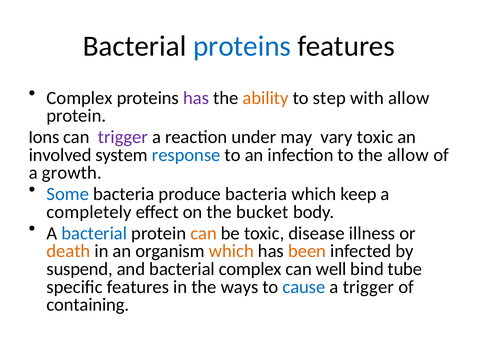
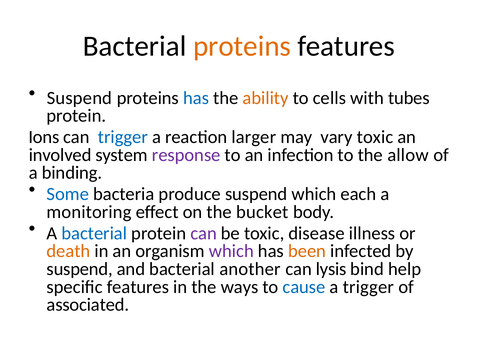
proteins colour: blue -> orange (242, 46)
Complex: Complex -> Suspend (79, 98)
has colour: purple -> blue (196, 98)
step: step -> cells (329, 98)
with allow: allow -> tubes (409, 98)
trigger colour: purple -> blue (123, 137)
under: under -> larger (254, 137)
response colour: blue -> purple (186, 155)
growth: growth -> binding (72, 173)
produce bacteria: bacteria -> suspend (256, 194)
keep: keep -> each (358, 194)
completely: completely -> monitoring (89, 212)
can colour: orange -> purple (204, 233)
which colour: orange -> purple (231, 251)
bacterial complex: complex -> another (250, 269)
well: well -> lysis (331, 269)
tube: tube -> help (405, 269)
containing: containing -> associated (88, 304)
